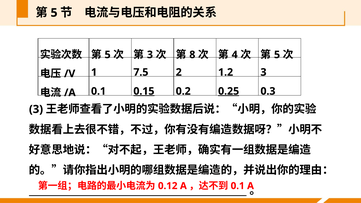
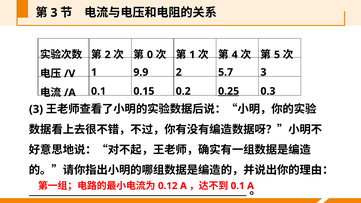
5: 5 -> 3 (54, 13)
5: 5 -> 2 (108, 55)
3: 3 -> 0 (150, 55)
8: 8 -> 1 (192, 55)
7.5: 7.5 -> 9.9 (141, 72)
1.2: 1.2 -> 5.7 (226, 72)
0.15 underline: present -> none (144, 91)
